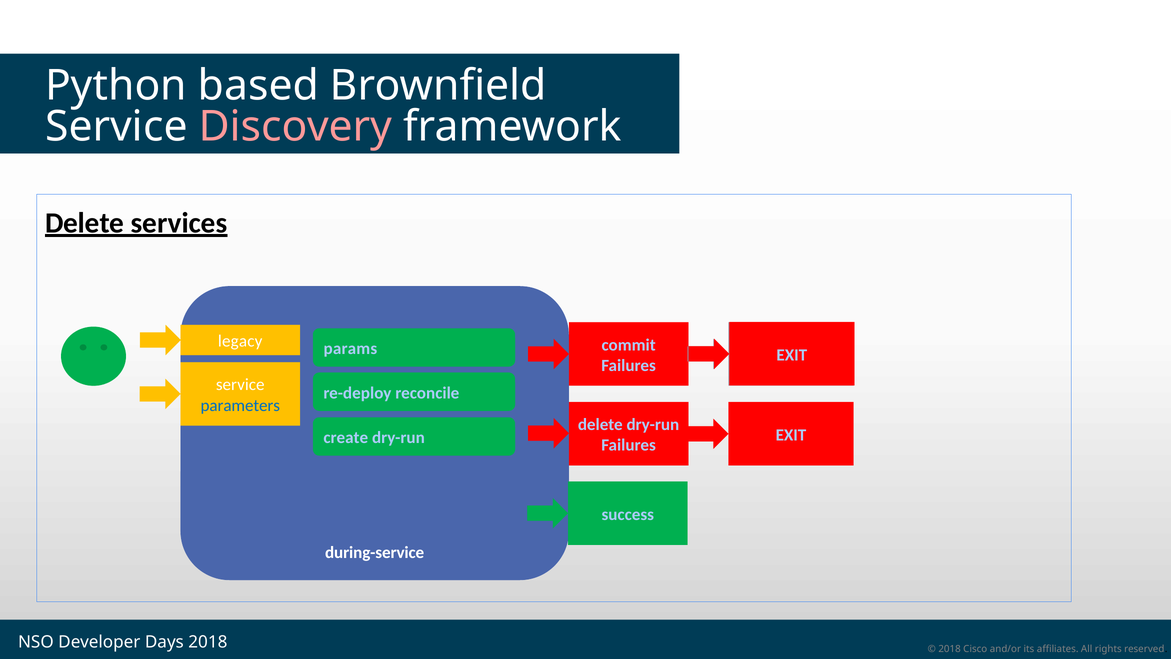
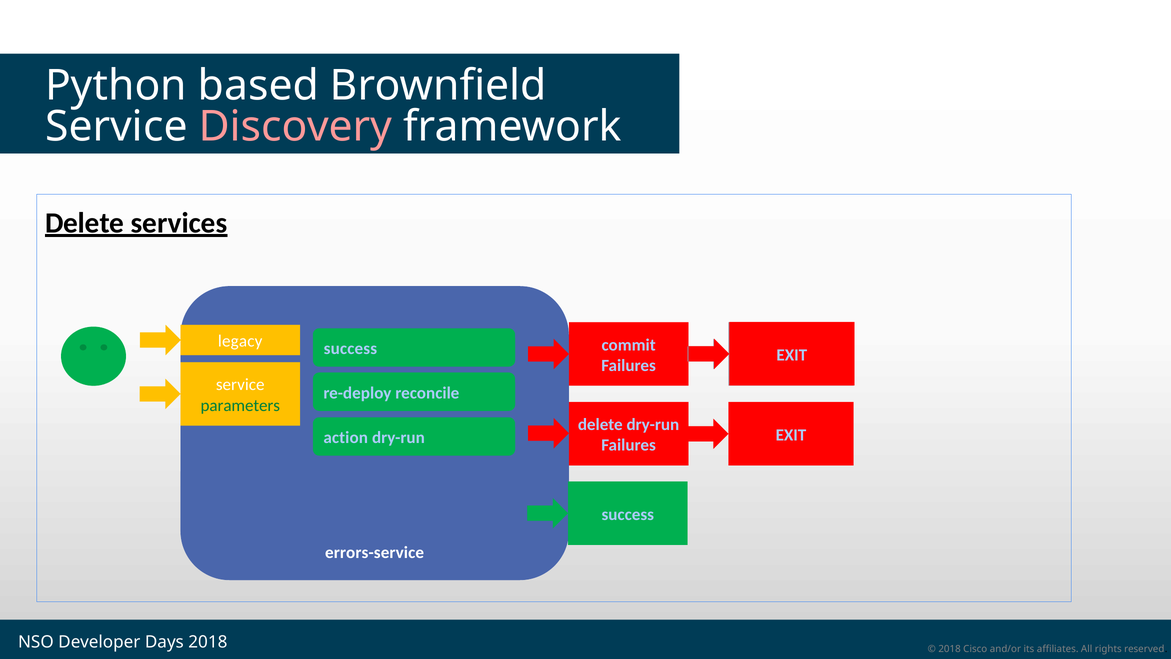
params: params -> success (350, 348)
parameters colour: blue -> green (240, 405)
create: create -> action (346, 437)
during-service: during-service -> errors-service (375, 552)
